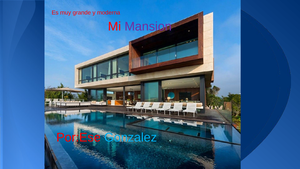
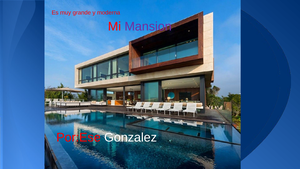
Gonzalez colour: light blue -> white (131, 137)
